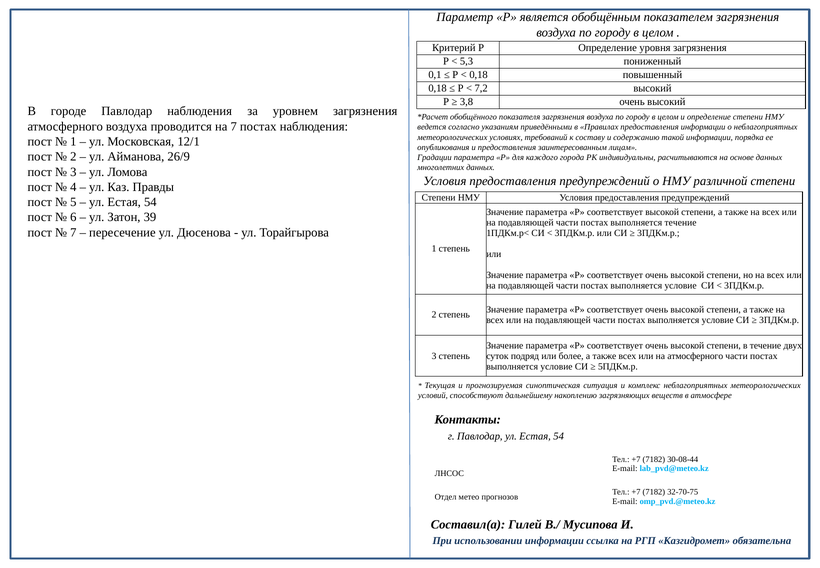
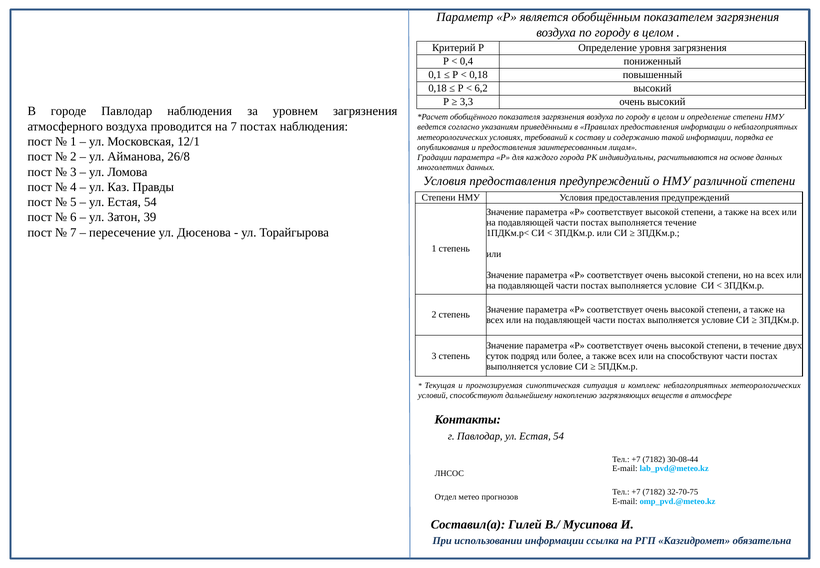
5,3: 5,3 -> 0,4 (466, 61)
7,2: 7,2 -> 6,2 (481, 88)
3,8: 3,8 -> 3,3 (467, 102)
26/9: 26/9 -> 26/8 (179, 157)
на атмосферного: атмосферного -> способствуют (695, 356)
